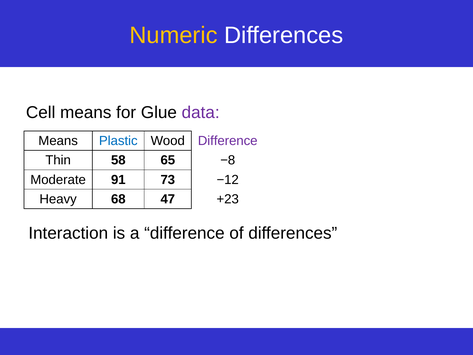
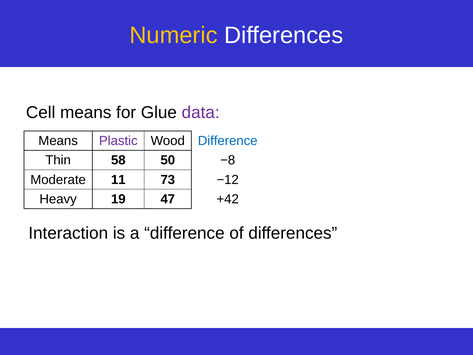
Plastic colour: blue -> purple (118, 141)
Difference colour: purple -> blue (228, 141)
65: 65 -> 50 (168, 160)
91: 91 -> 11 (118, 180)
68: 68 -> 19 (118, 199)
+23: +23 -> +42 (228, 199)
